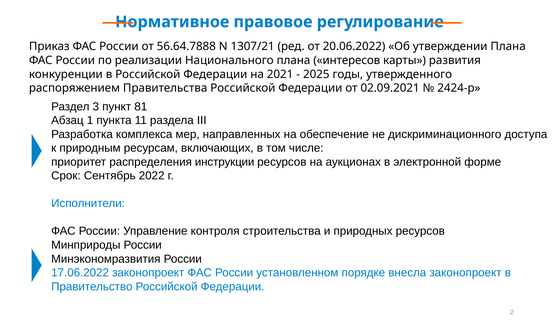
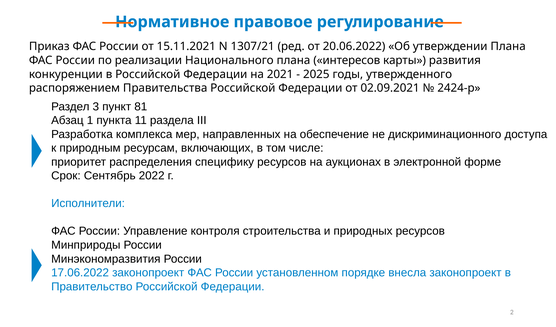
56.64.7888: 56.64.7888 -> 15.11.2021 (186, 47)
инструкции: инструкции -> специфику (225, 162)
